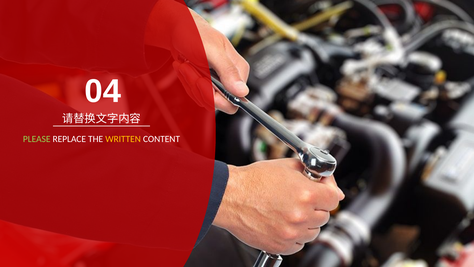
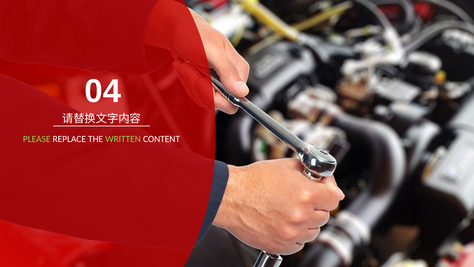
WRITTEN colour: yellow -> light green (123, 139)
